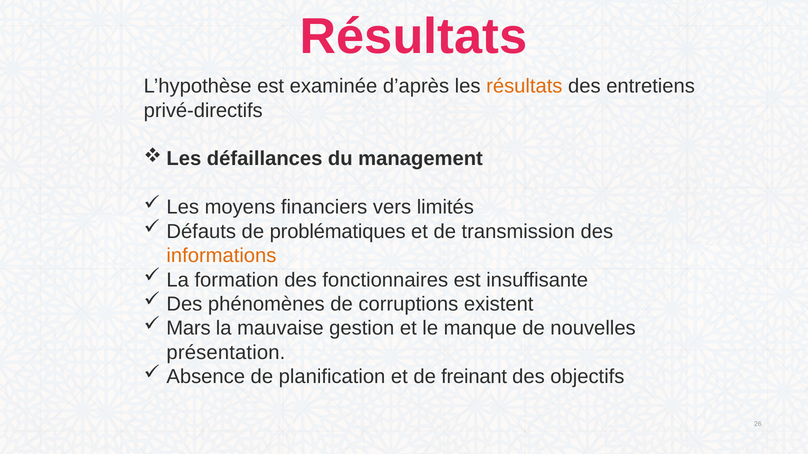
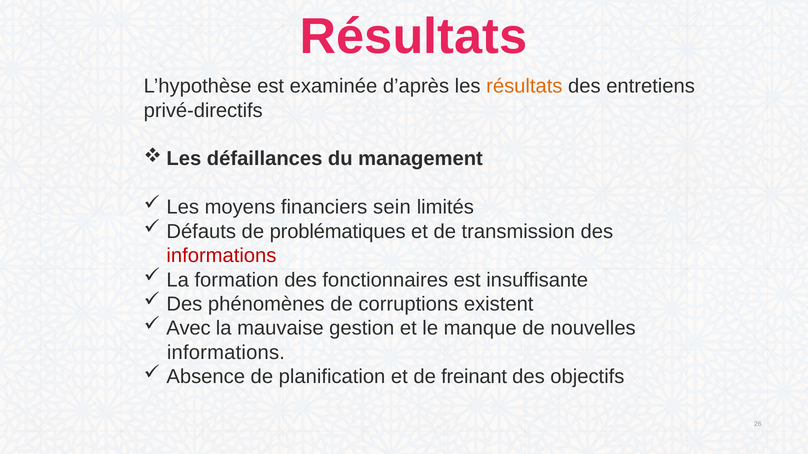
vers: vers -> sein (392, 207)
informations colour: orange -> red (221, 256)
Mars: Mars -> Avec (188, 329)
présentation: présentation -> informations (226, 353)
